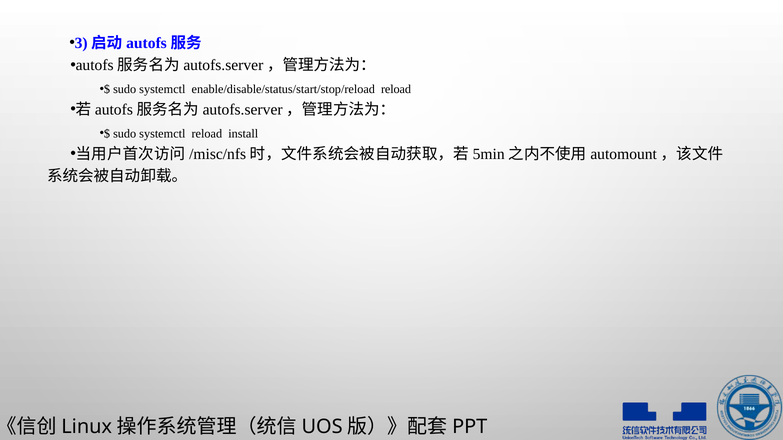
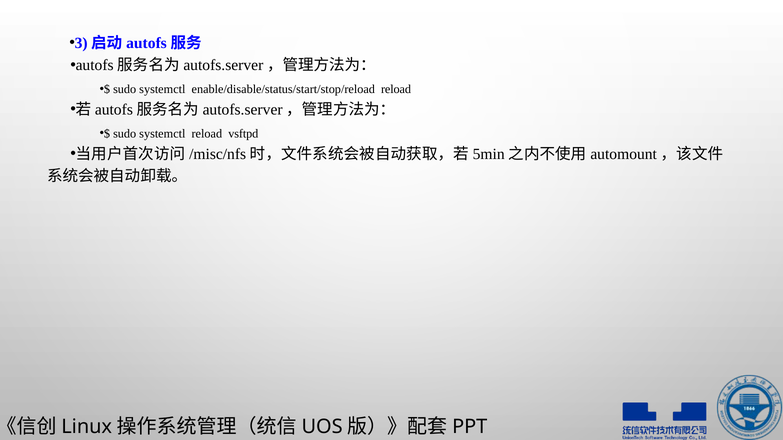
install: install -> vsftpd (243, 134)
